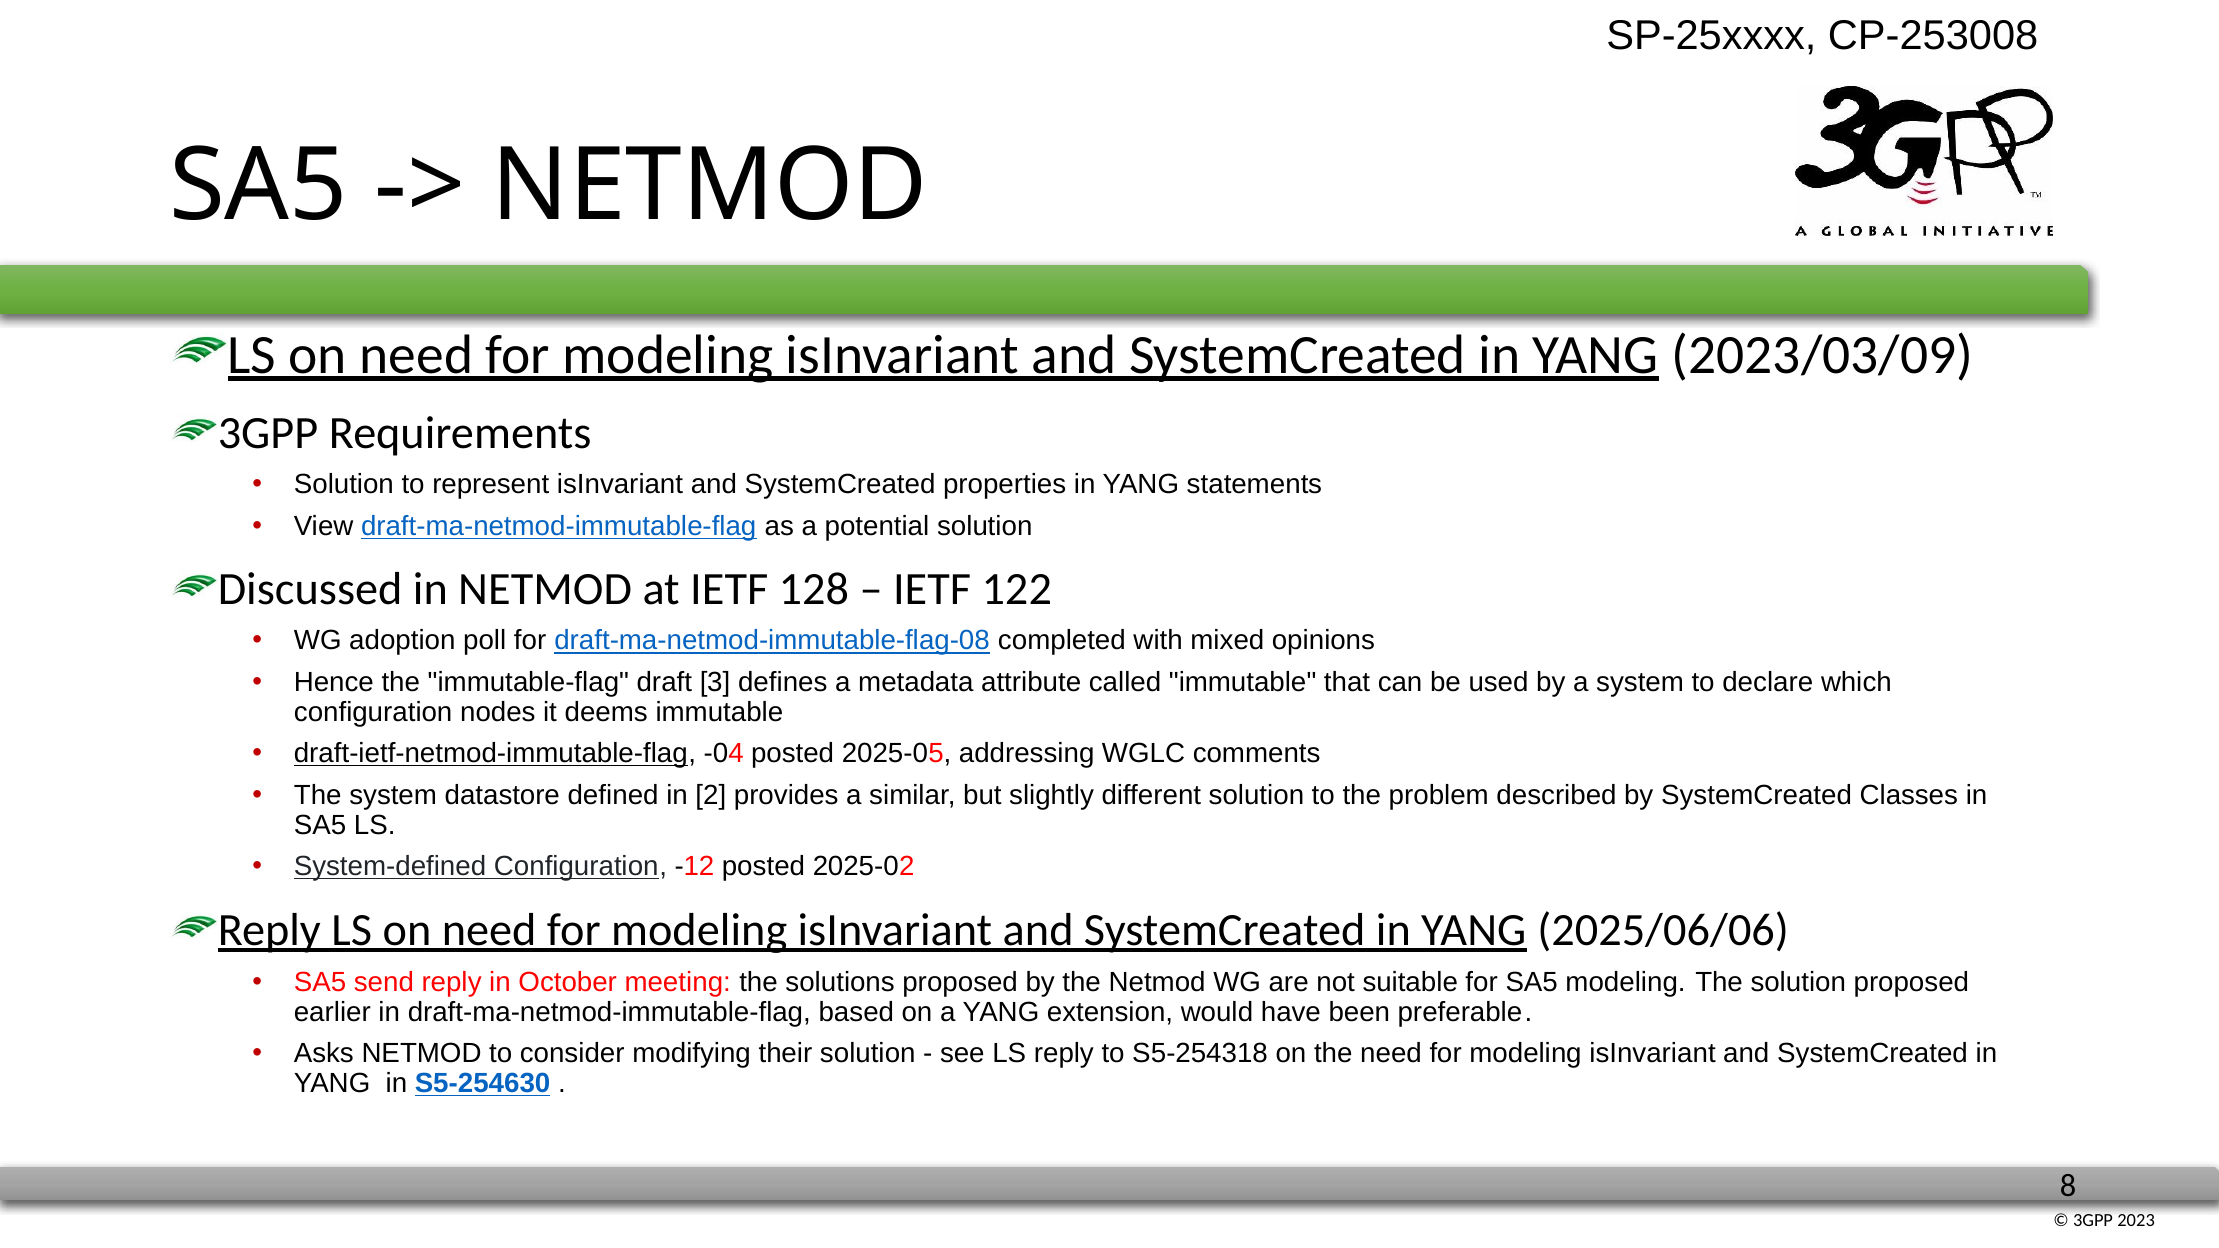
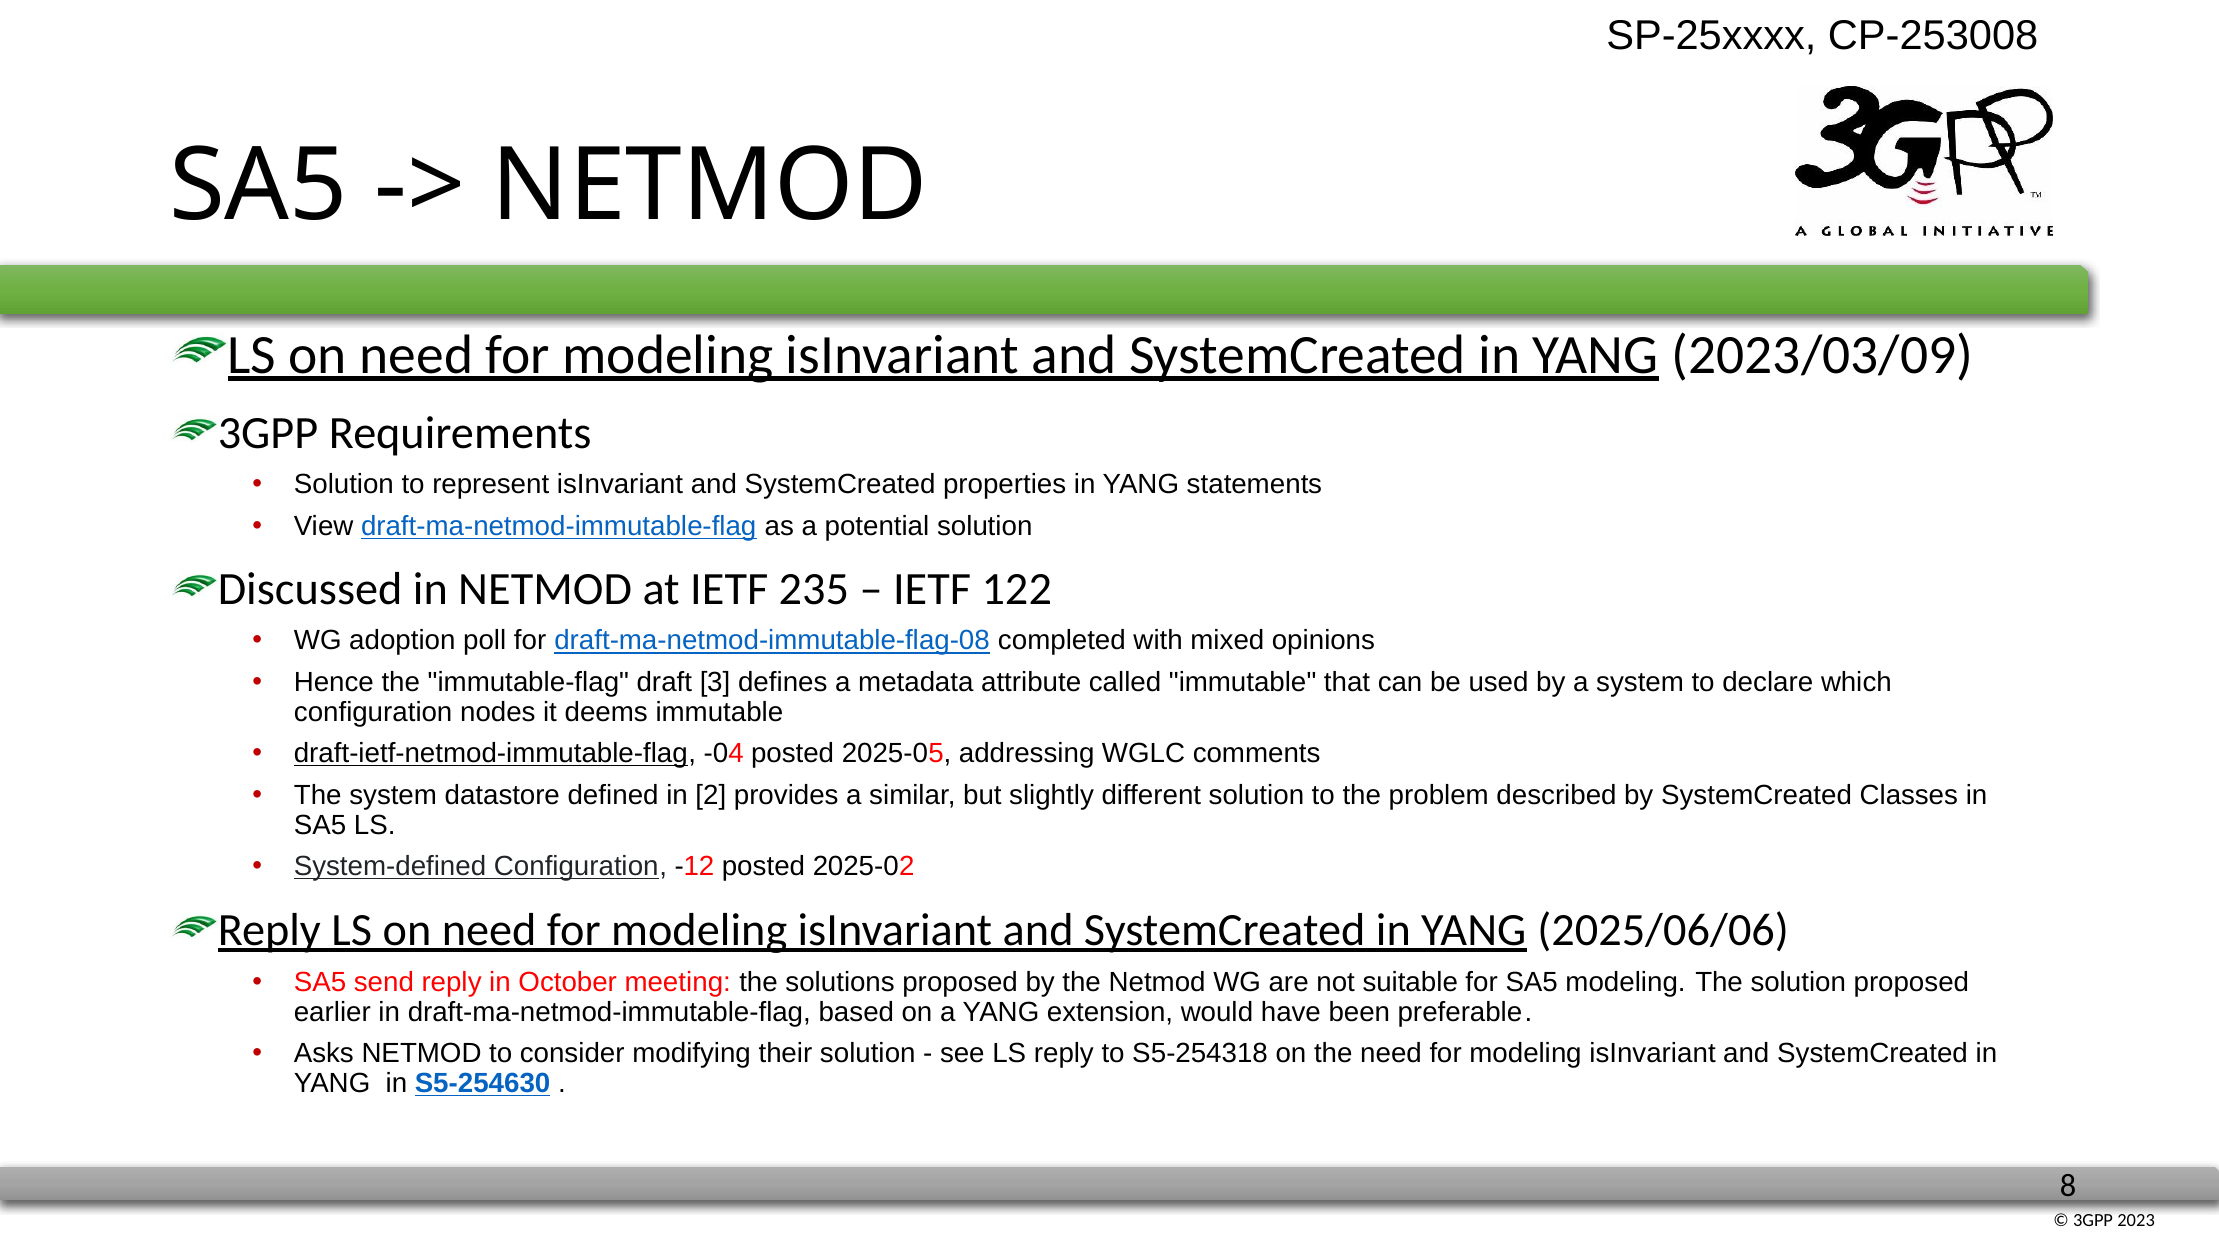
128: 128 -> 235 (814, 589)
